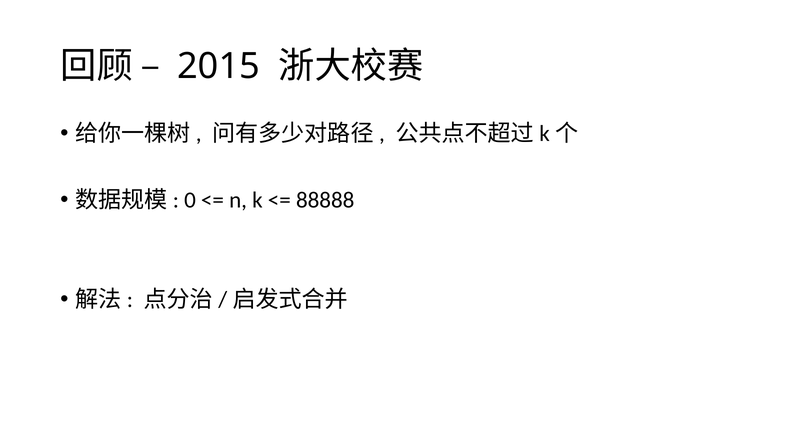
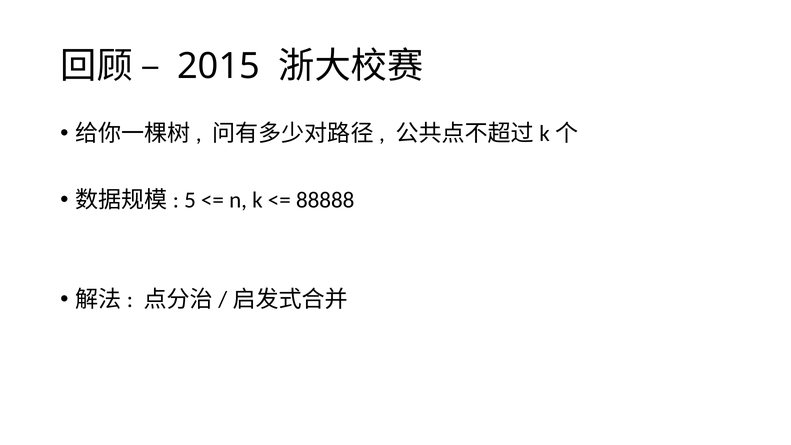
0: 0 -> 5 (190, 200)
